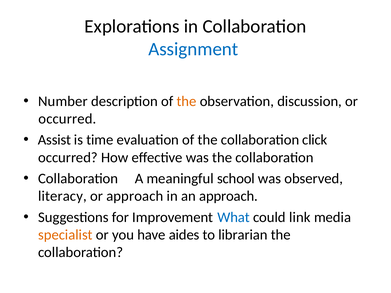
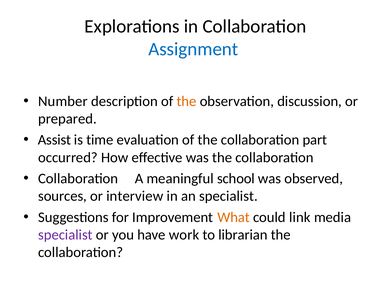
occurred: occurred -> prepared (67, 119)
click: click -> part (315, 140)
literacy: literacy -> sources (62, 196)
or approach: approach -> interview (135, 196)
an approach: approach -> specialist (228, 196)
What colour: blue -> orange (234, 217)
specialist colour: orange -> purple (65, 235)
aides: aides -> work (184, 235)
